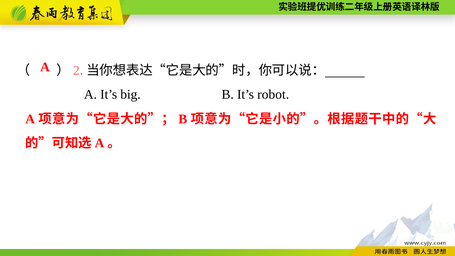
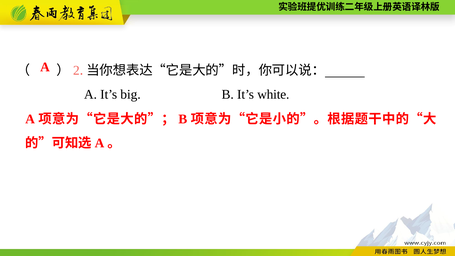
robot: robot -> white (273, 95)
